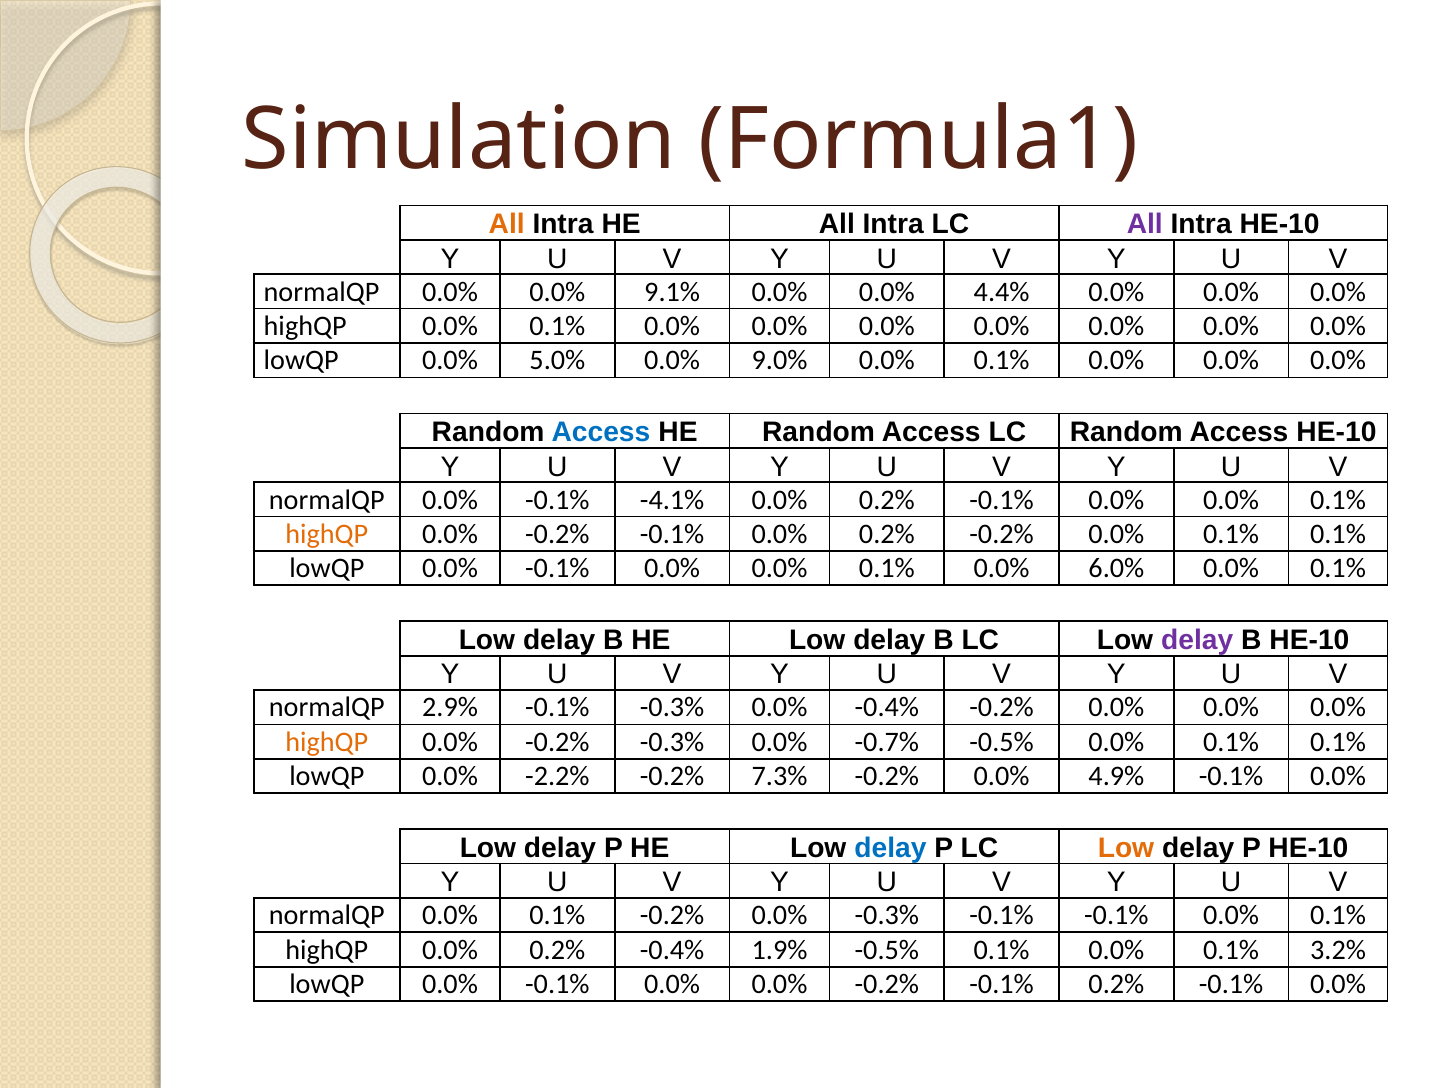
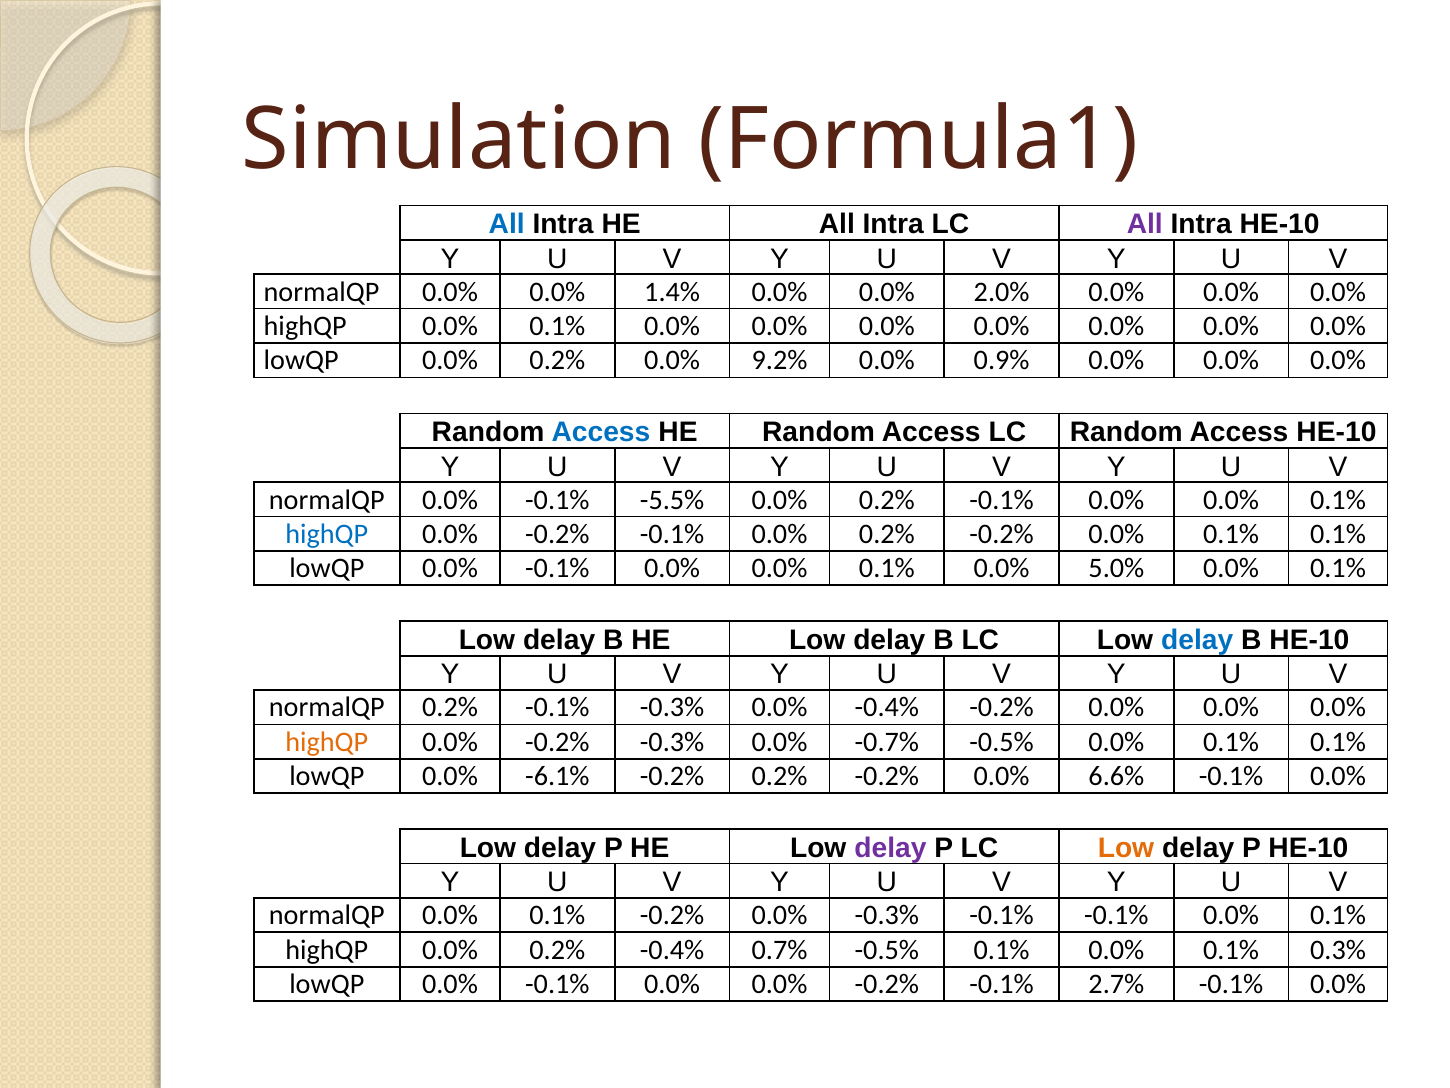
All colour: orange -> blue (507, 224)
9.1%: 9.1% -> 1.4% (672, 292)
4.4%: 4.4% -> 2.0% (1002, 292)
lowQP 0.0% 5.0%: 5.0% -> 0.2% (557, 360)
9.0%: 9.0% -> 9.2% (780, 360)
0.1%: 0.1% -> 0.9% (1002, 360)
-4.1%: -4.1% -> -5.5% (672, 500)
highQP colour: orange -> blue (327, 534)
6.0%: 6.0% -> 5.0% (1116, 568)
delay colour: purple -> blue (1197, 640)
normalQP 2.9%: 2.9% -> 0.2% (450, 707)
-2.2%: -2.2% -> -6.1% (557, 776)
-0.2% 7.3%: 7.3% -> 0.2% (780, 776)
4.9%: 4.9% -> 6.6% (1116, 776)
delay colour: blue -> purple (890, 848)
1.9%: 1.9% -> 0.7% (780, 949)
3.2%: 3.2% -> 0.3% (1338, 949)
-0.1% 0.2%: 0.2% -> 2.7% (1116, 984)
